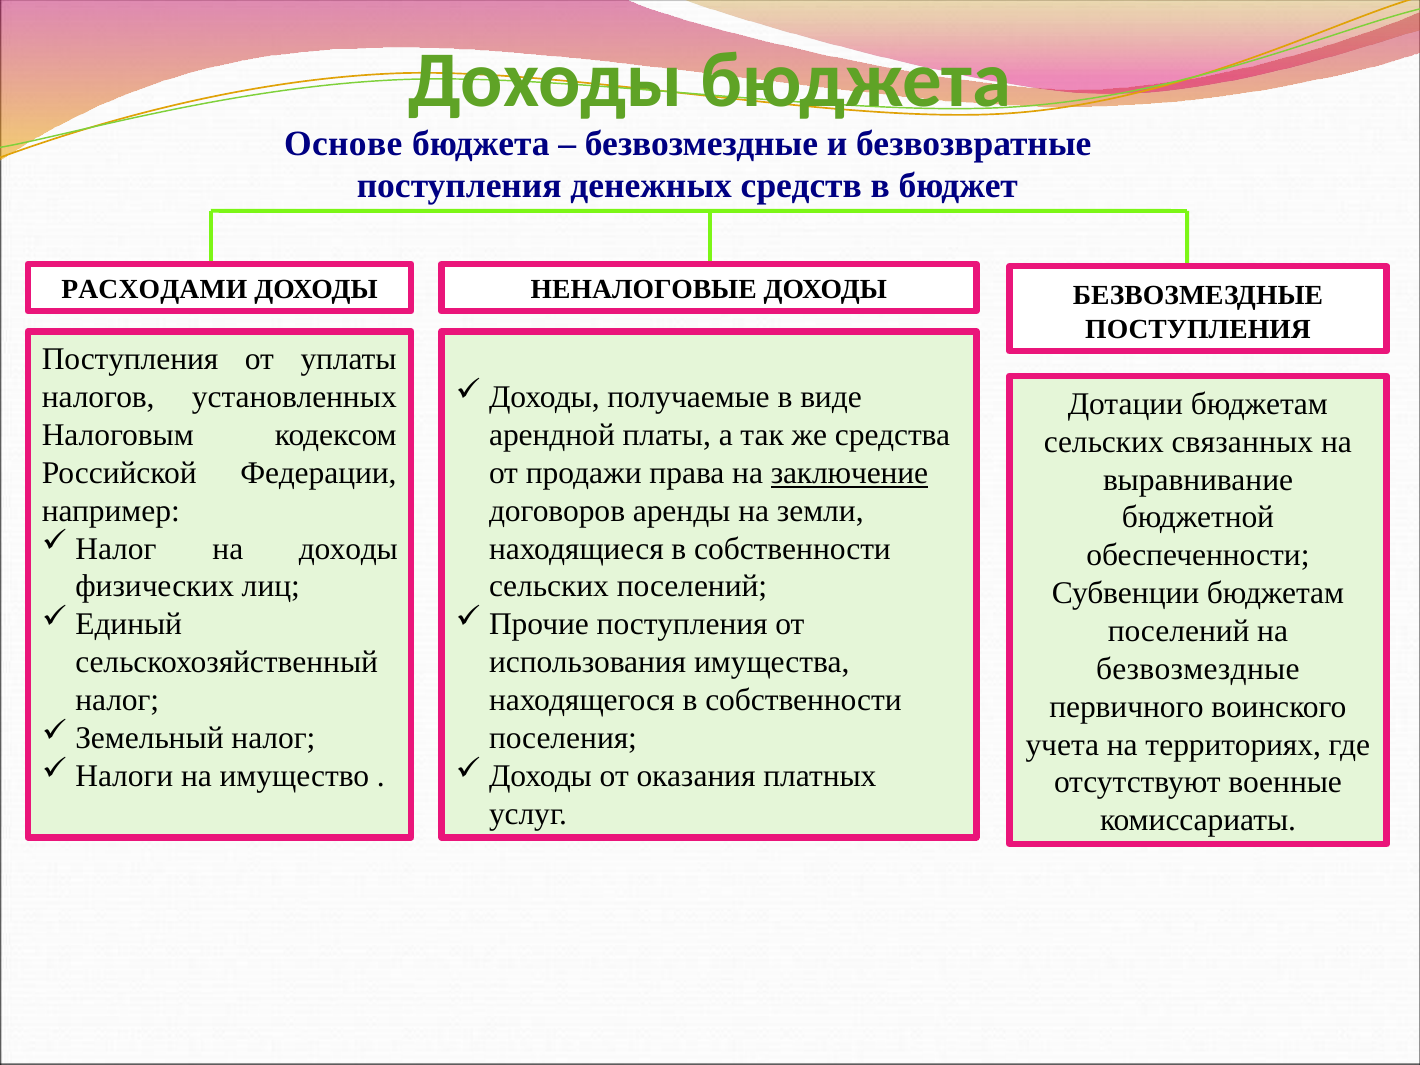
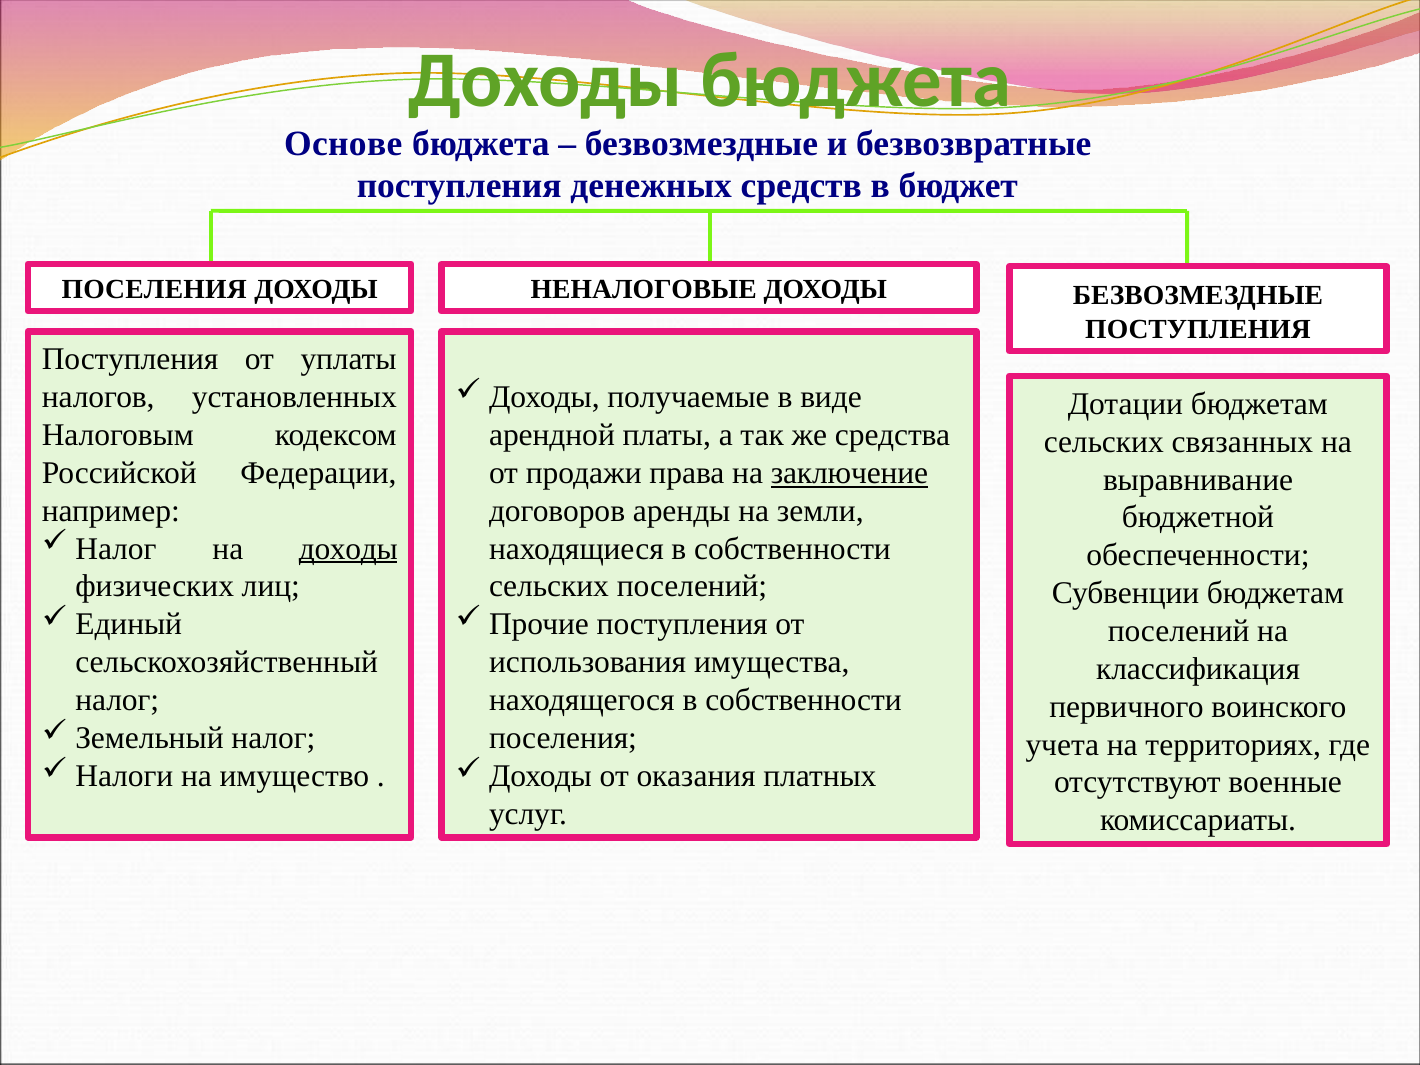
РАСХОДАМИ: РАСХОДАМИ -> ПОСЕЛЕНИЯ (154, 290)
доходы underline: none -> present (348, 549)
безвозмездные: безвозмездные -> классификация (1198, 669)
